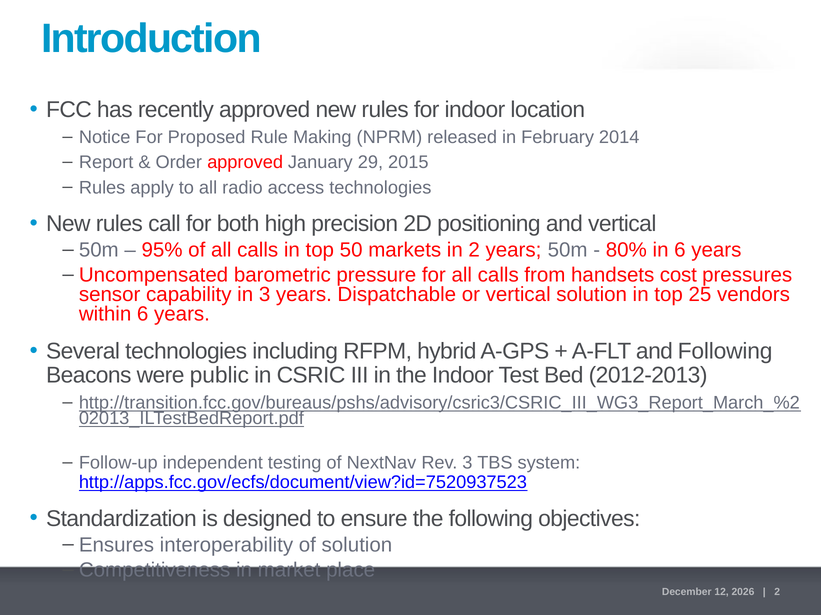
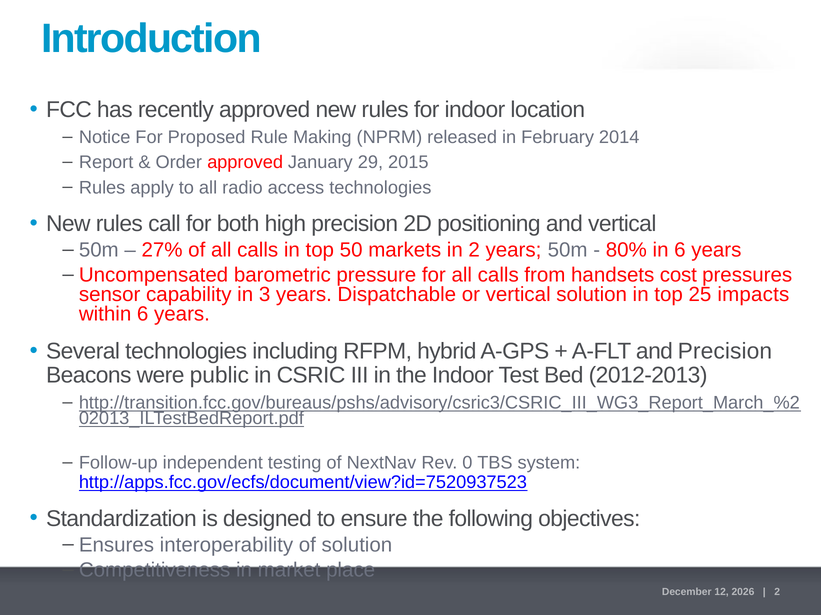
95%: 95% -> 27% (162, 250)
vendors: vendors -> impacts (753, 295)
and Following: Following -> Precision (725, 352)
Rev 3: 3 -> 0 (467, 463)
